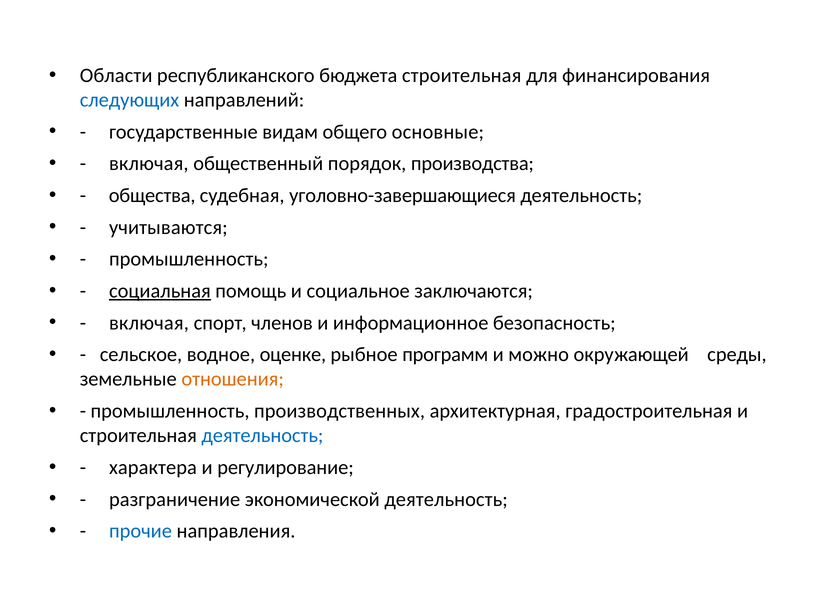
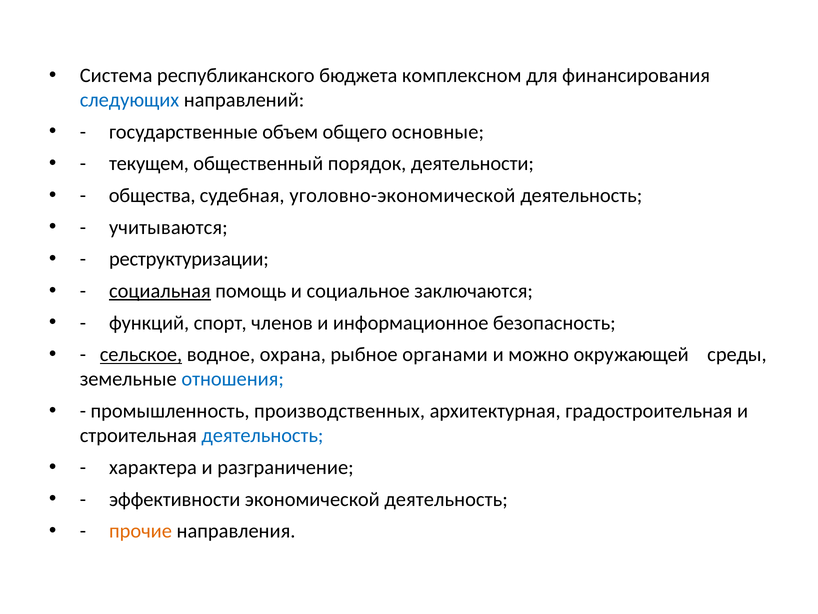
Области: Области -> Система (116, 75)
бюджета строительная: строительная -> комплексном (462, 75)
видам: видам -> объем (290, 132)
включая: включая -> текущем (149, 163)
производства: производства -> деятельности (472, 163)
уголовно-завершающиеся: уголовно-завершающиеся -> уголовно-экономической (402, 195)
промышленность: промышленность -> реструктуризации (189, 259)
включая: включая -> функций (149, 323)
сельское underline: none -> present (141, 354)
оценке: оценке -> охрана (293, 354)
программ: программ -> органами (445, 354)
отношения colour: orange -> blue (233, 379)
регулирование: регулирование -> разграничение (285, 467)
разграничение: разграничение -> эффективности (175, 499)
прочие colour: blue -> orange (140, 531)
